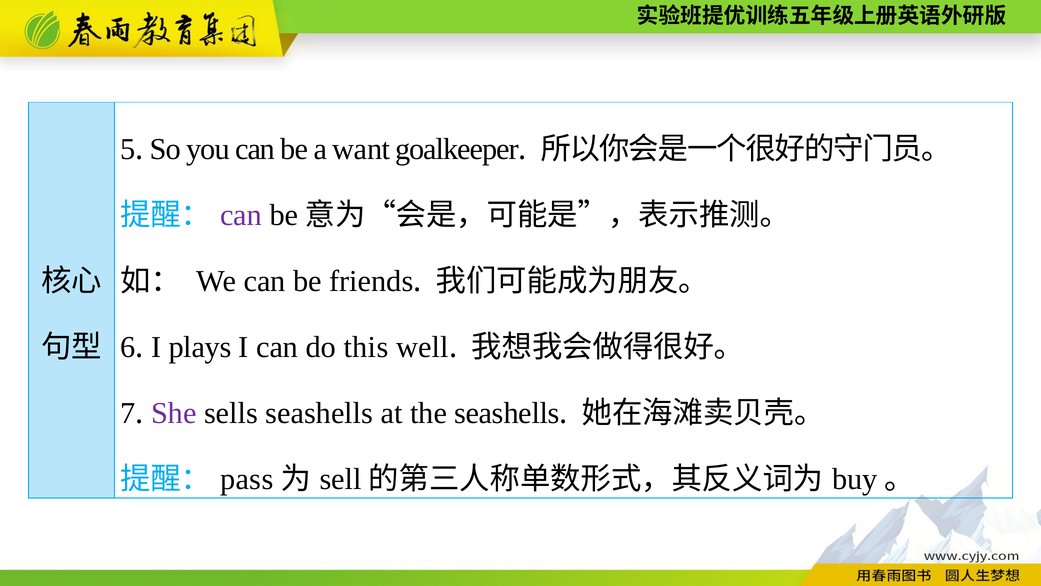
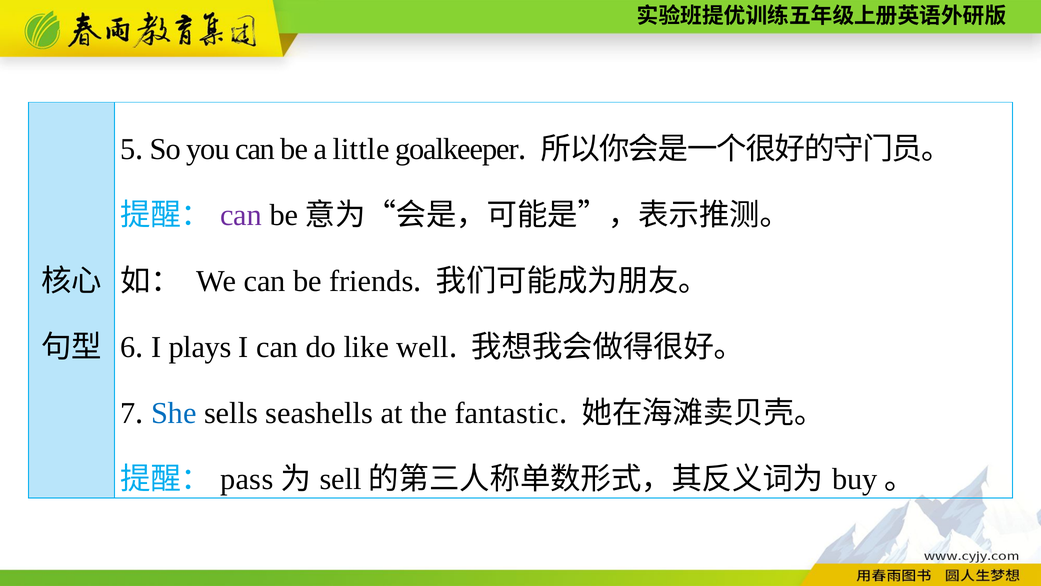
want: want -> little (361, 149)
this: this -> like (366, 347)
She colour: purple -> blue (174, 413)
the seashells: seashells -> fantastic (507, 413)
